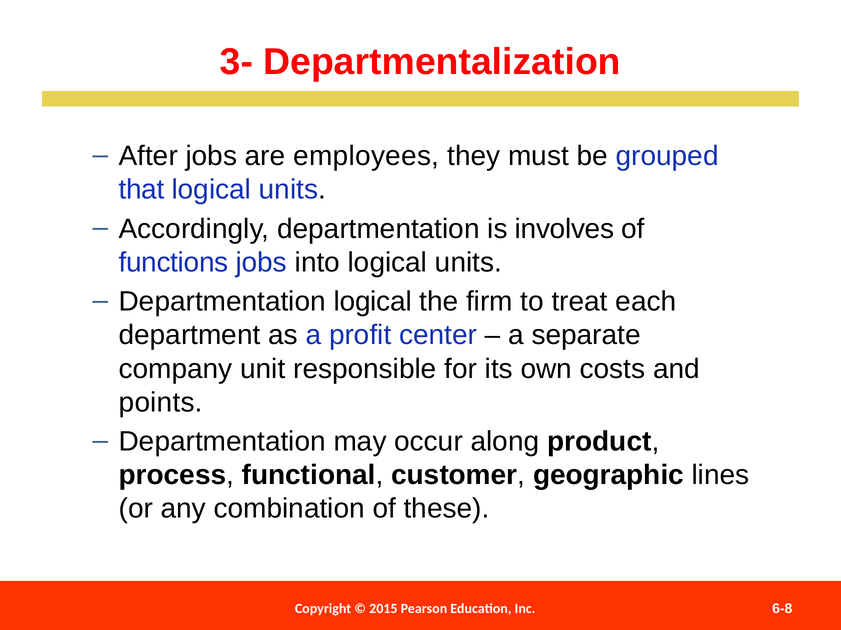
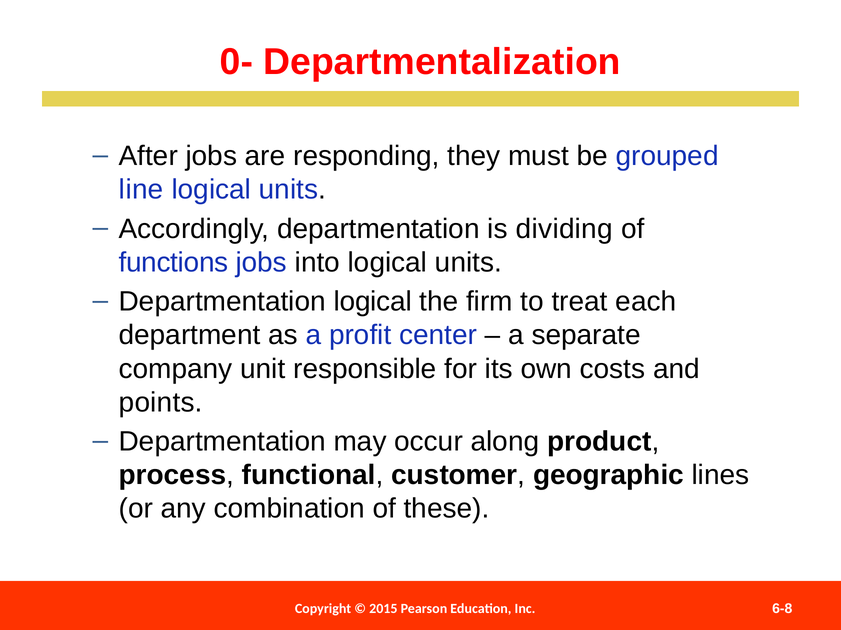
3-: 3- -> 0- (236, 62)
employees: employees -> responding (366, 156)
that: that -> line (141, 190)
involves: involves -> dividing (564, 229)
